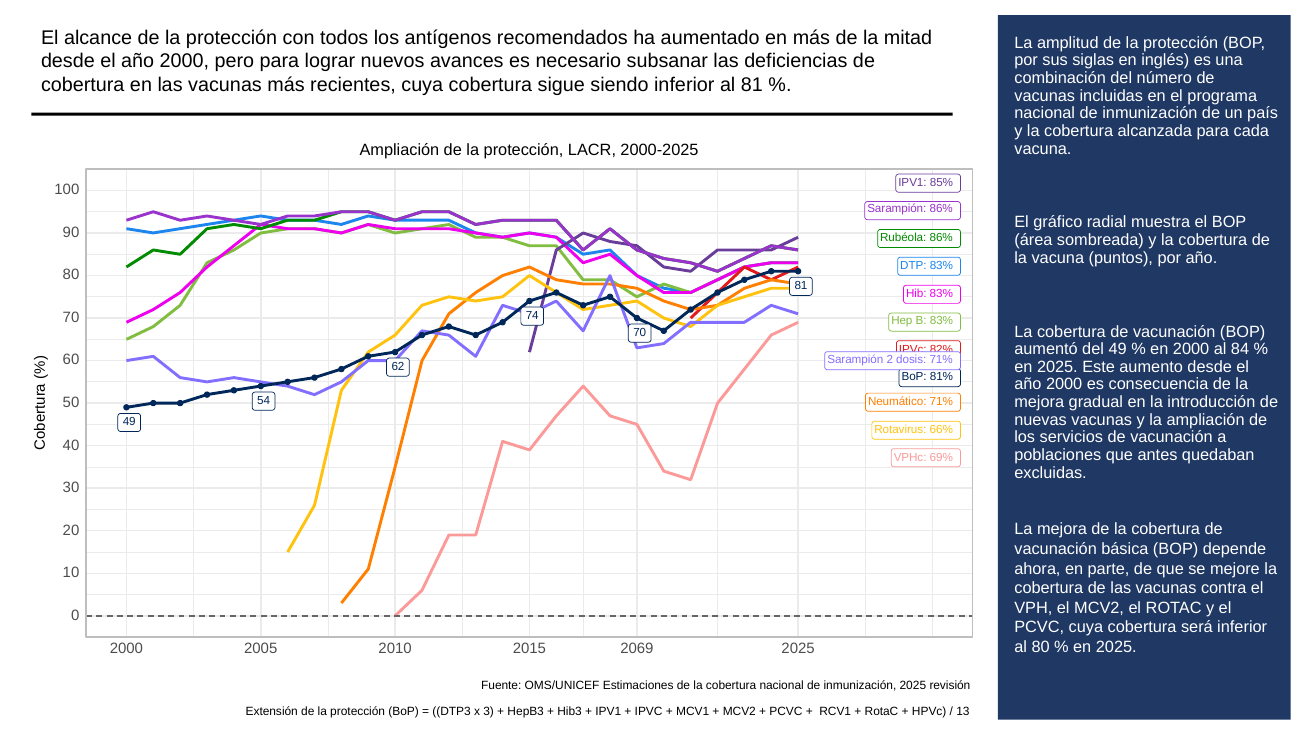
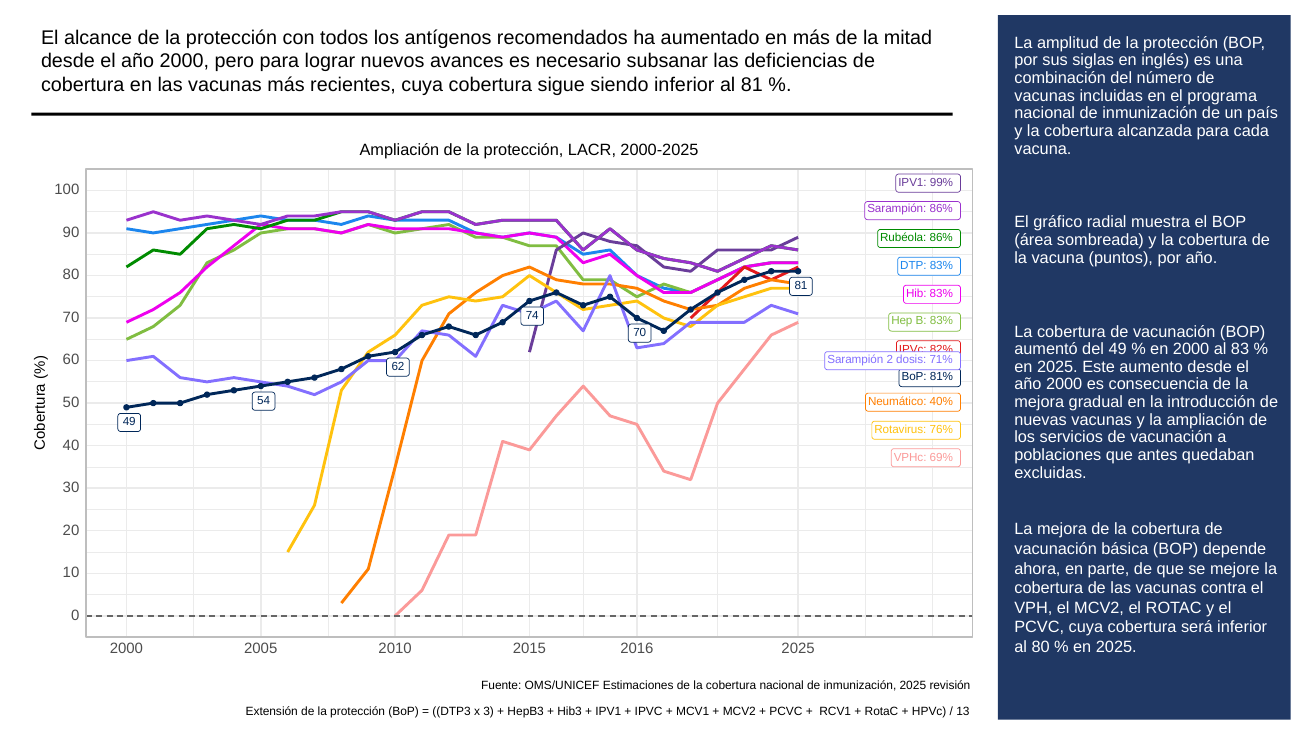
85%: 85% -> 99% (941, 183)
84: 84 -> 83 (1240, 349)
Neumático 71%: 71% -> 40% (941, 402)
66%: 66% -> 76% (941, 430)
2069: 2069 -> 2016 (637, 649)
